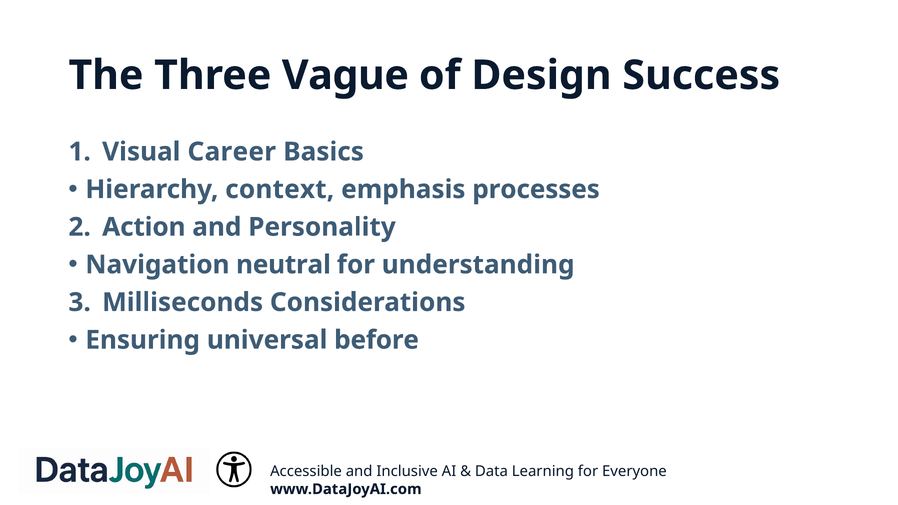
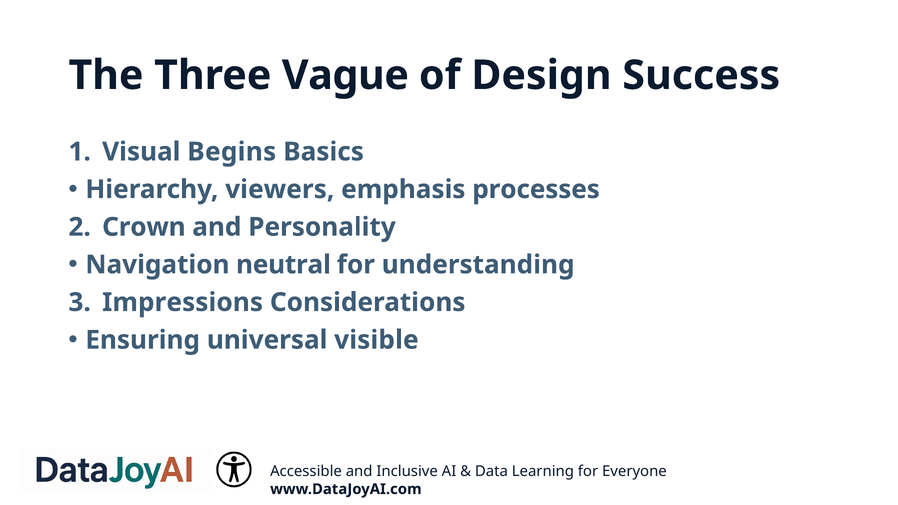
Career: Career -> Begins (232, 152)
context: context -> viewers (280, 189)
Action: Action -> Crown (144, 227)
Milliseconds: Milliseconds -> Impressions (183, 302)
before: before -> visible (376, 340)
